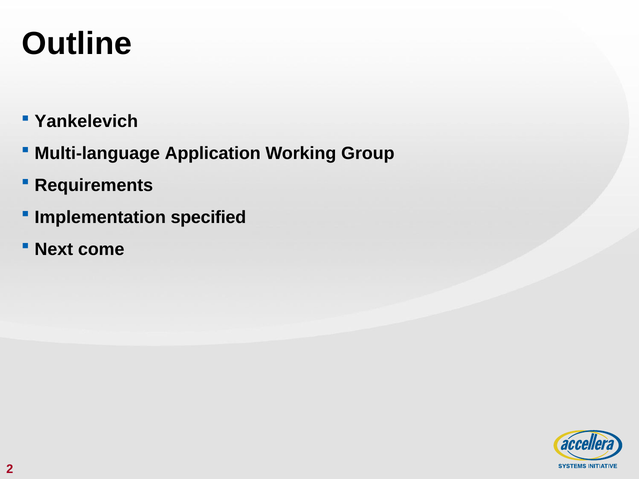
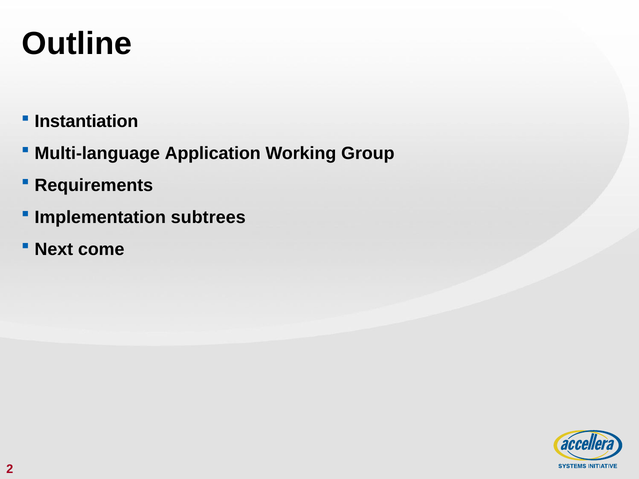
Yankelevich: Yankelevich -> Instantiation (86, 122)
specified: specified -> subtrees (208, 217)
